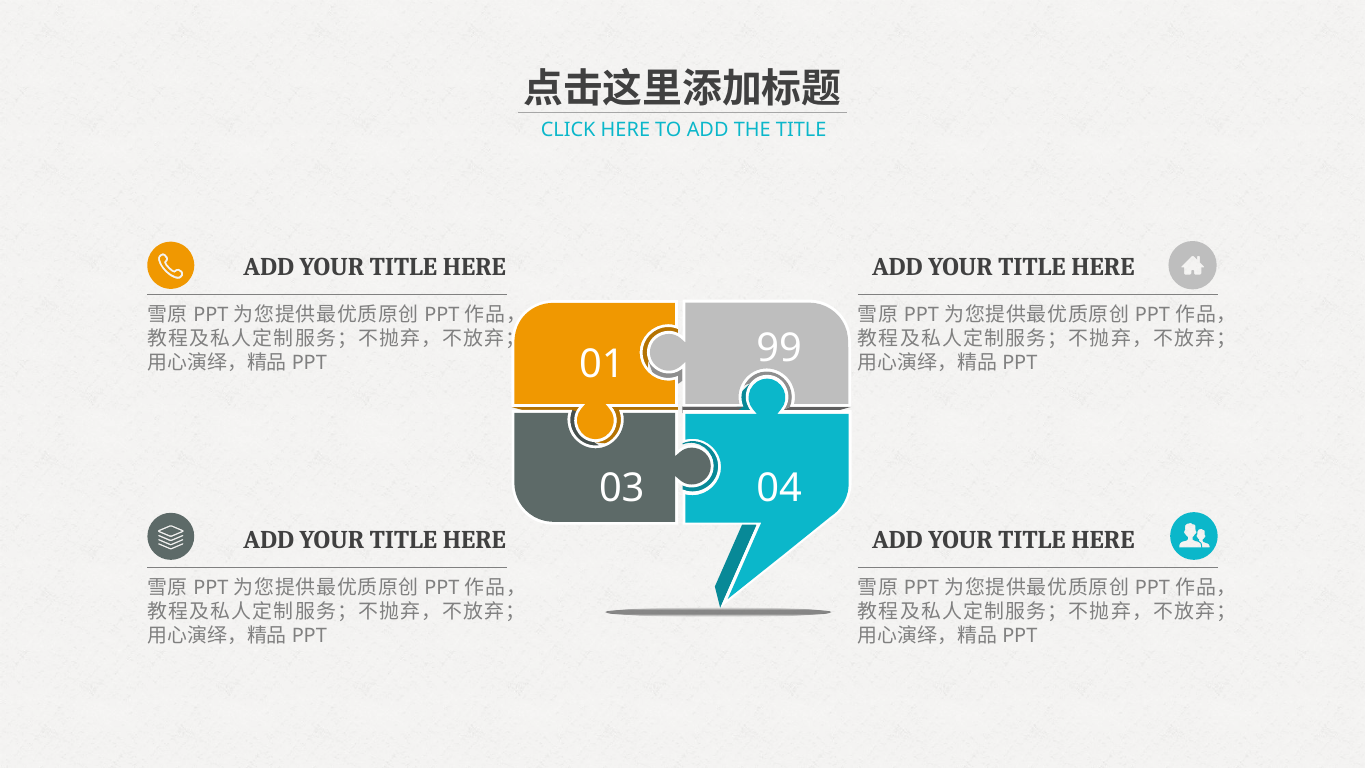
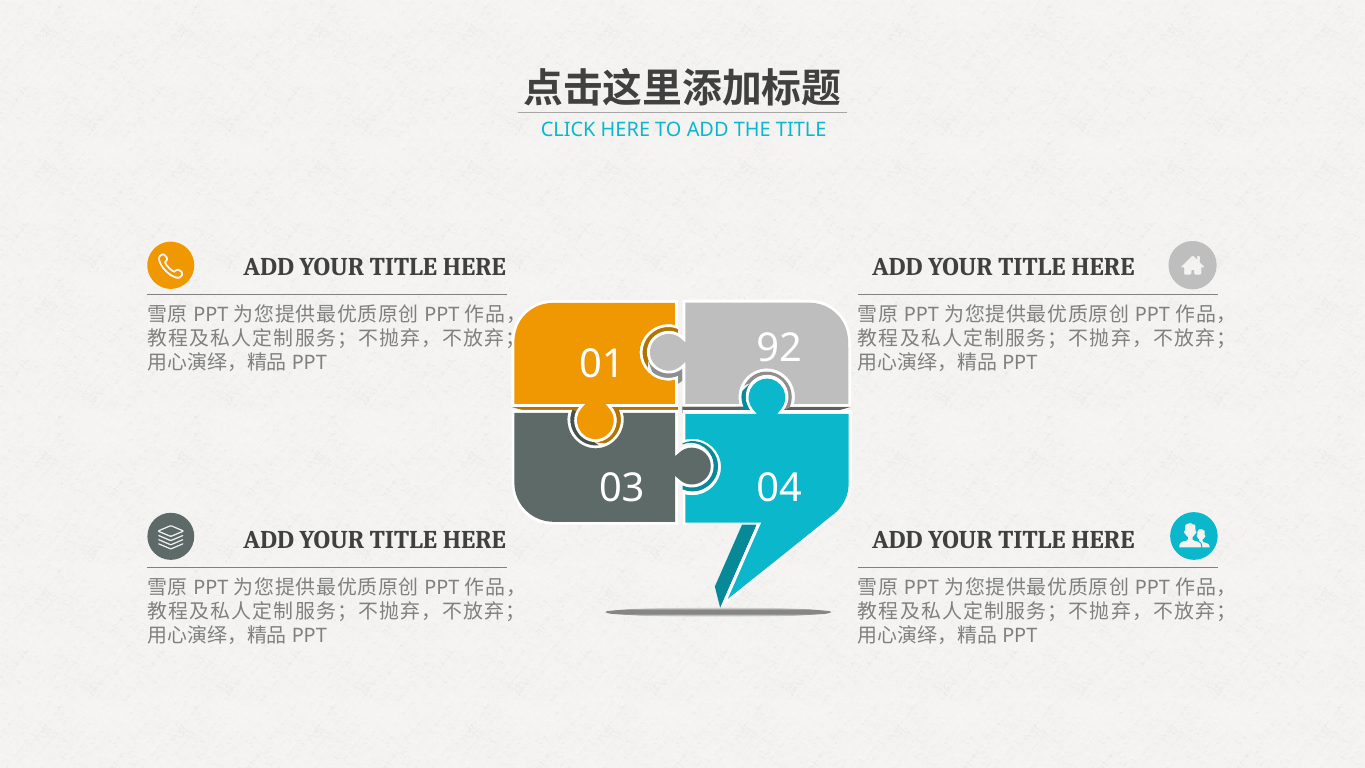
99: 99 -> 92 (779, 348)
